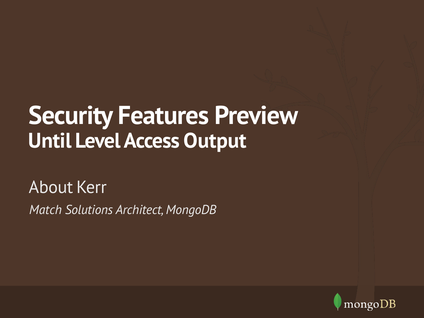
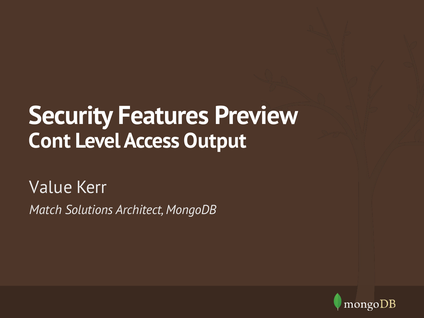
Until: Until -> Cont (50, 141)
About: About -> Value (51, 187)
